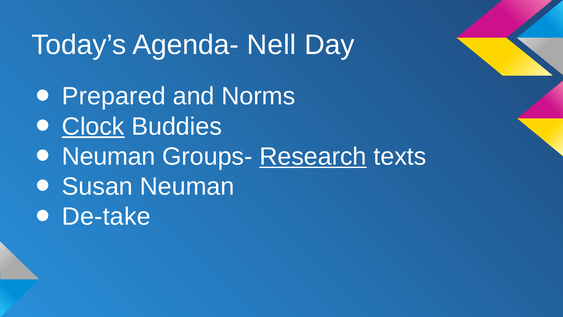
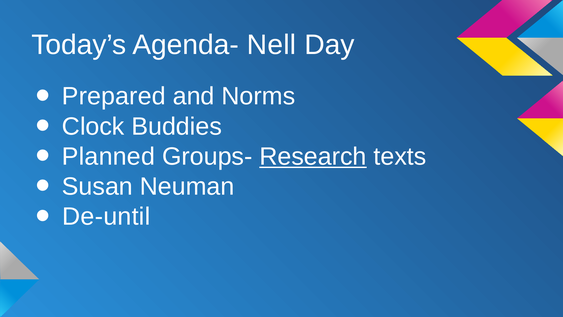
Clock underline: present -> none (93, 126)
Neuman: Neuman -> Planned (108, 156)
De-take: De-take -> De-until (106, 216)
